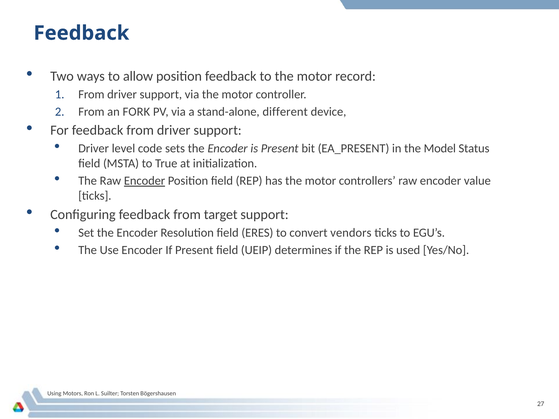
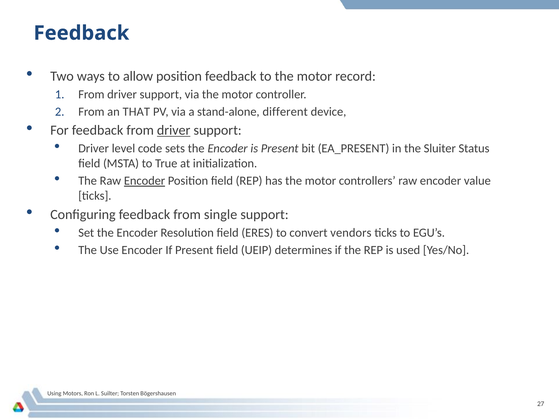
FORK: FORK -> THAT (136, 112)
driver underline: none -> present (174, 130)
Model: Model -> Sluiter (440, 149)
target: target -> single (221, 215)
